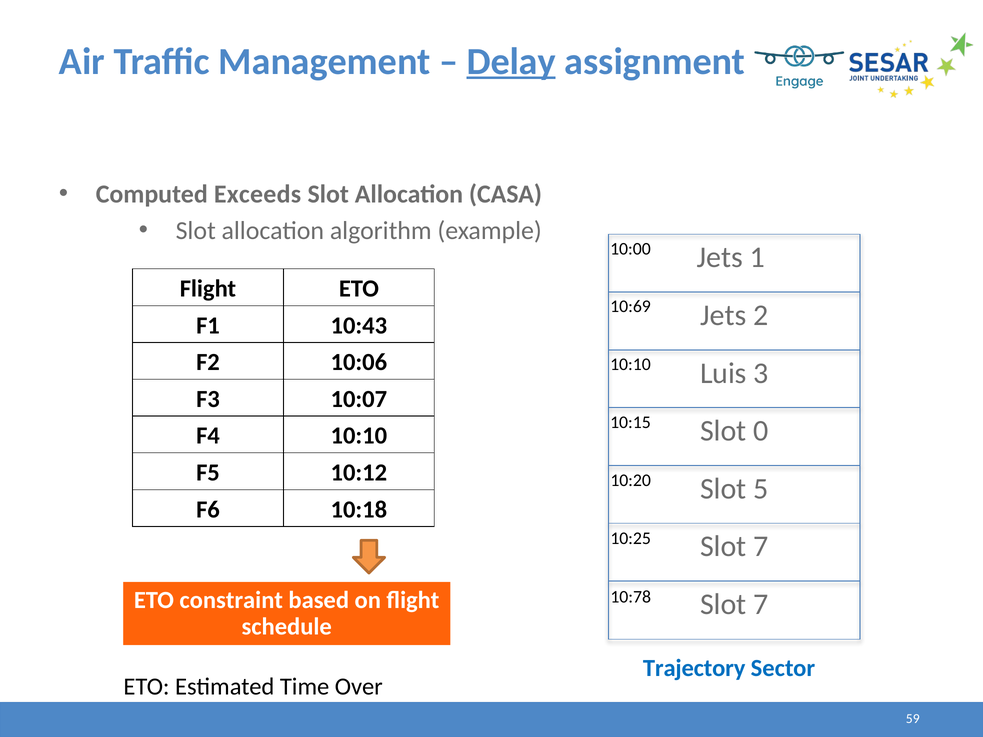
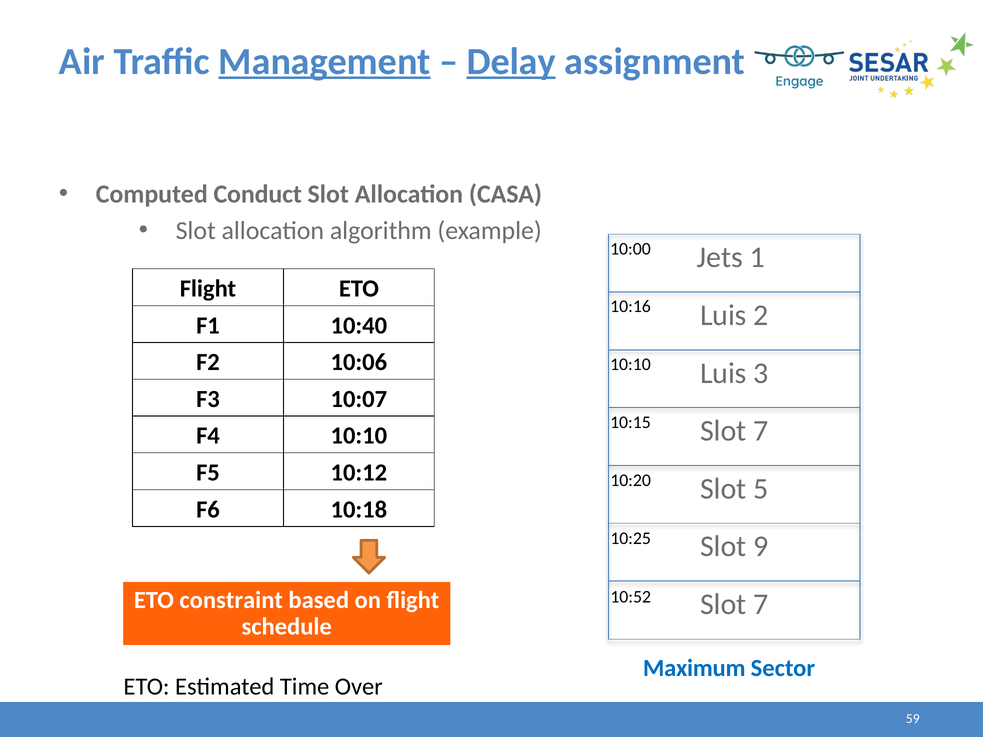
Management underline: none -> present (325, 61)
Exceeds: Exceeds -> Conduct (258, 194)
10:69: 10:69 -> 10:16 (631, 307)
Jets: Jets -> Luis (723, 315)
10:43: 10:43 -> 10:40 (359, 326)
0: 0 -> 7 (761, 431)
7: 7 -> 9 (761, 547)
10:78: 10:78 -> 10:52 (631, 597)
Trajectory: Trajectory -> Maximum (694, 668)
